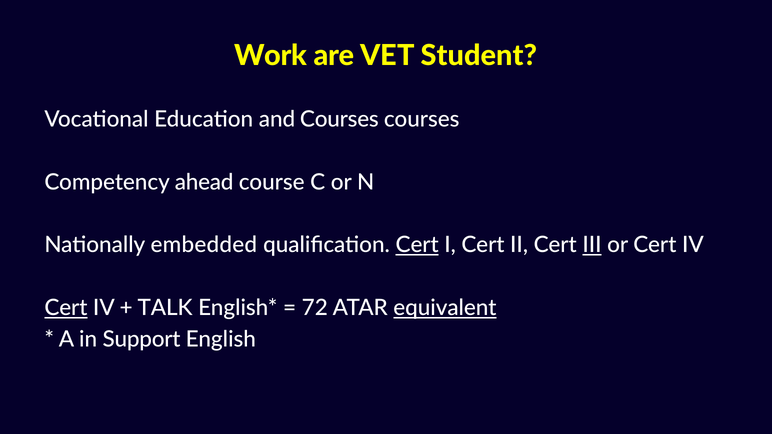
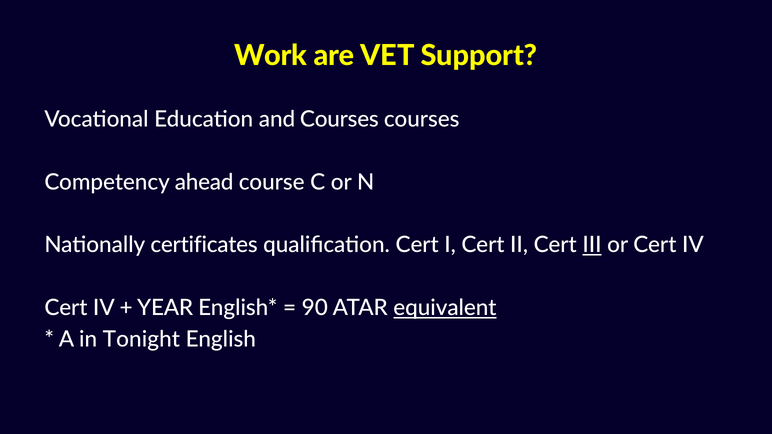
Student: Student -> Support (479, 56)
embedded: embedded -> certificates (204, 245)
Cert underline: present -> none (417, 245)
Cert underline: present -> none (66, 308)
TALK: TALK -> YEAR (165, 308)
72: 72 -> 90 (315, 308)
Support: Support -> Tonight (141, 340)
